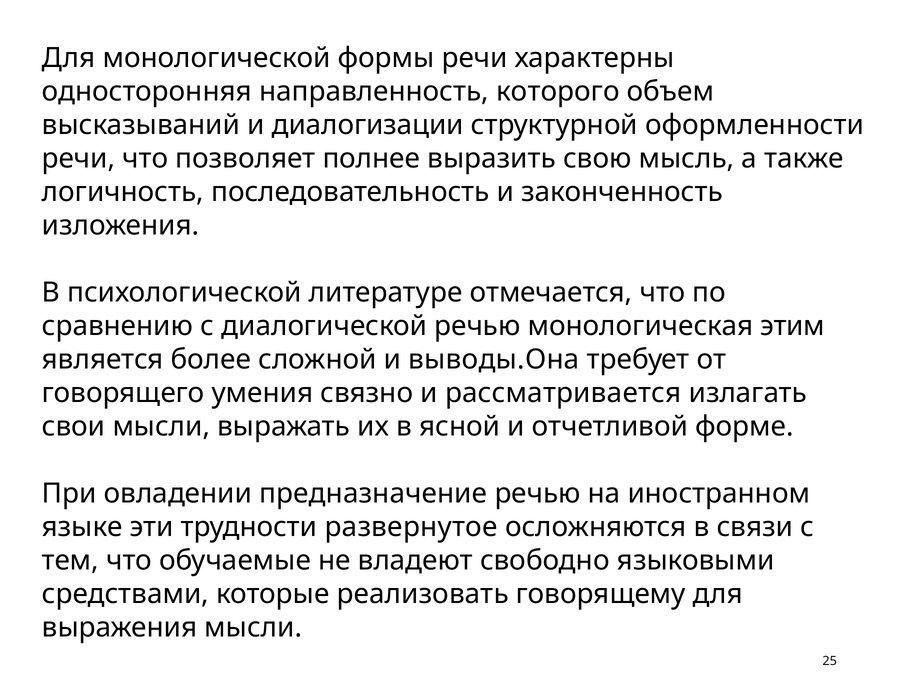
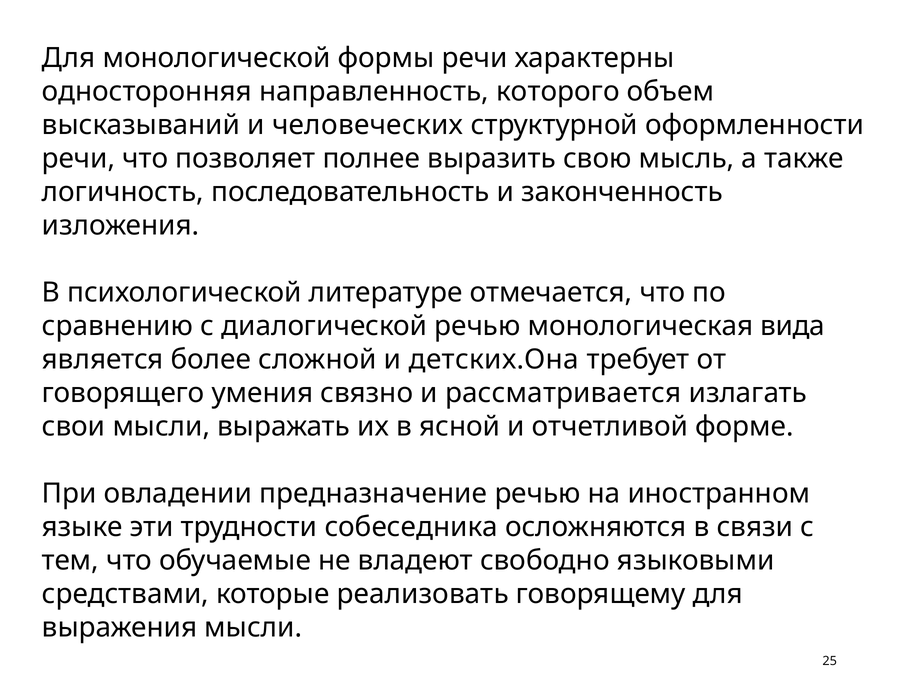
диалогизации: диалогизации -> человеческих (368, 125)
этим: этим -> вида (792, 326)
выводы.Она: выводы.Она -> детских.Она (494, 360)
развернутое: развернутое -> собеседника (411, 527)
